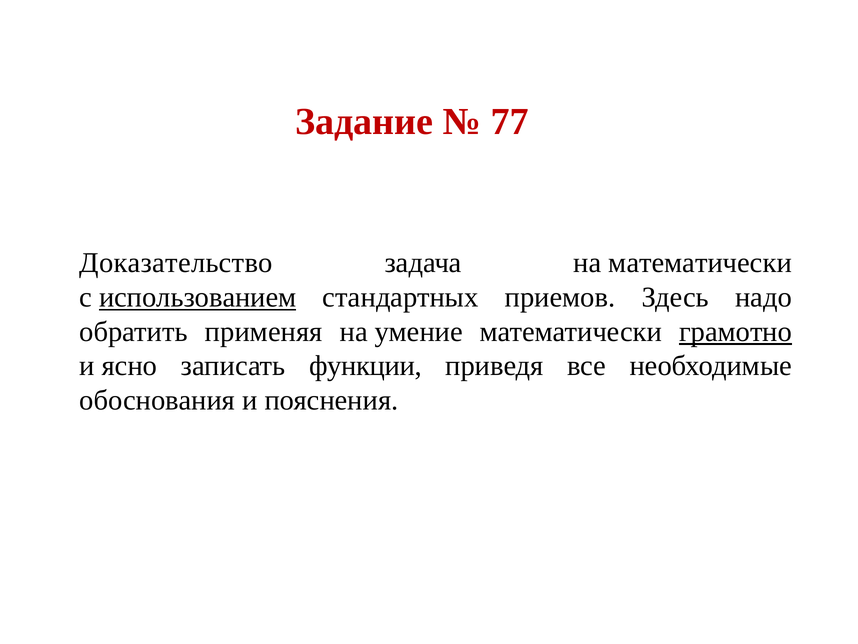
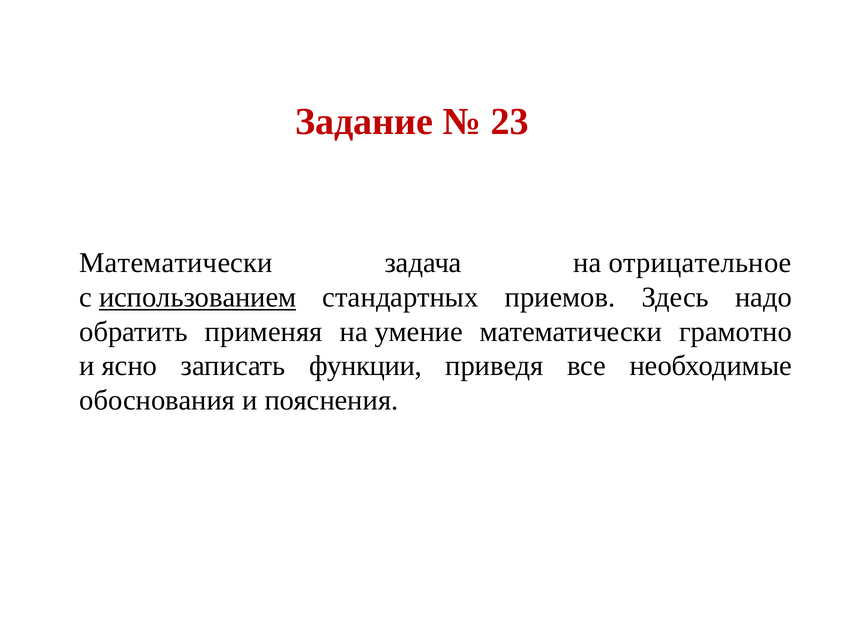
77: 77 -> 23 (510, 122)
Доказательство: Доказательство -> Математически (176, 263)
на математически: математически -> отрицательное (700, 263)
грамотно underline: present -> none (736, 331)
